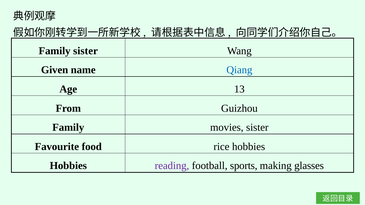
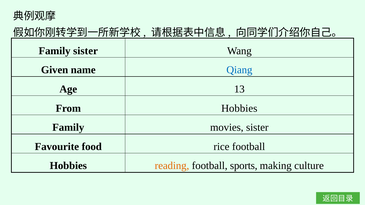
From Guizhou: Guizhou -> Hobbies (239, 108)
rice hobbies: hobbies -> football (249, 147)
reading colour: purple -> orange (172, 166)
glasses: glasses -> culture (309, 166)
